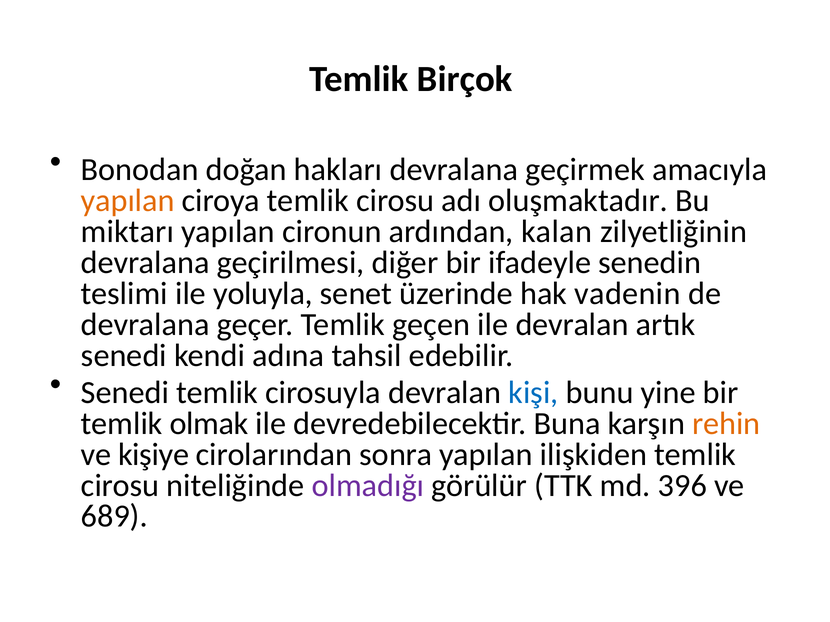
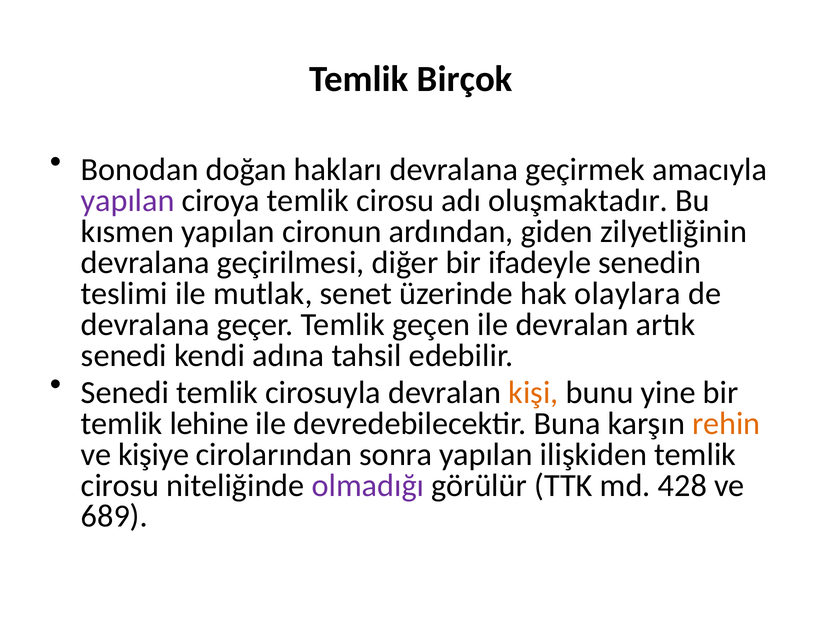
yapılan colour: orange -> purple (128, 201)
miktarı: miktarı -> kısmen (127, 232)
kalan: kalan -> giden (557, 232)
yoluyla: yoluyla -> mutlak (263, 294)
vadenin: vadenin -> olaylara (627, 294)
kişi colour: blue -> orange (533, 393)
olmak: olmak -> lehine (209, 424)
396: 396 -> 428 (682, 486)
